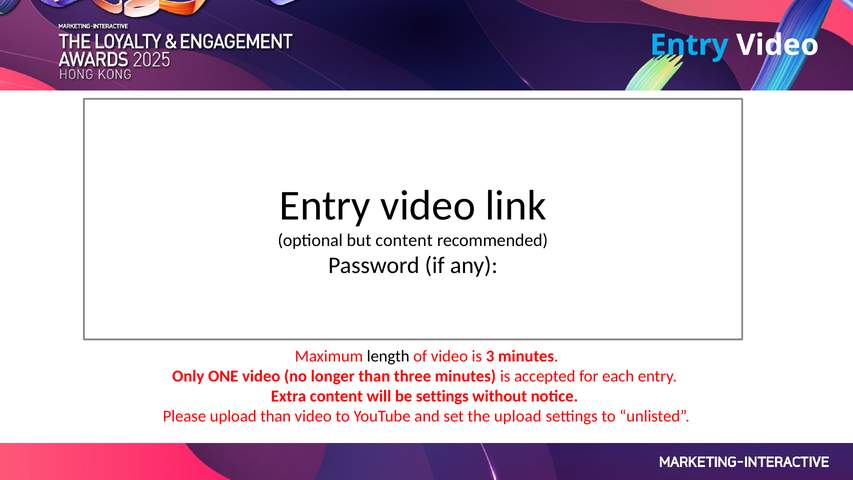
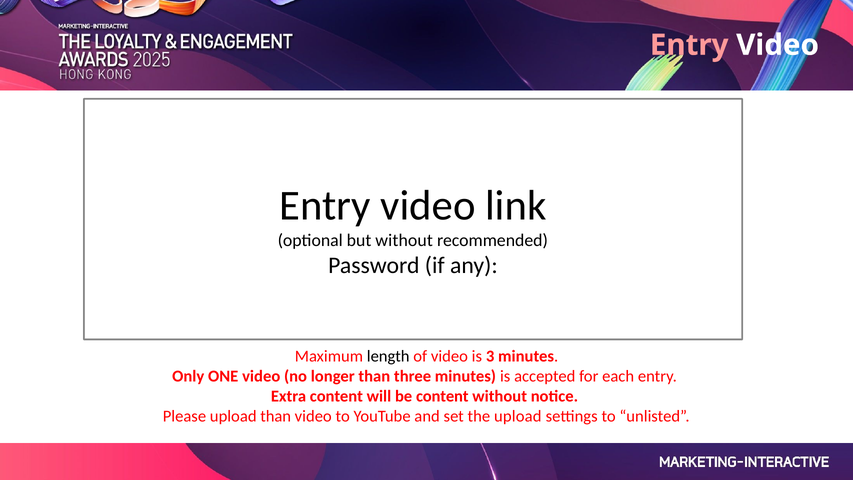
Entry colour: light blue -> pink (689, 45)
but content: content -> without (404, 240)
be settings: settings -> content (442, 396)
